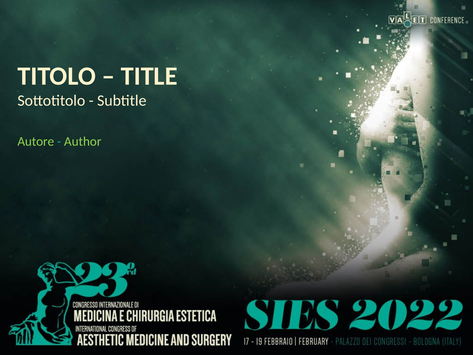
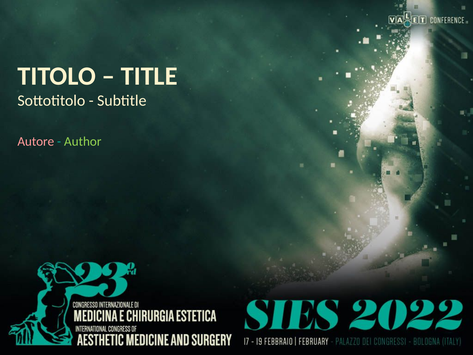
Autore colour: light green -> pink (36, 141)
